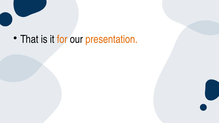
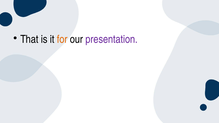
presentation colour: orange -> purple (112, 39)
